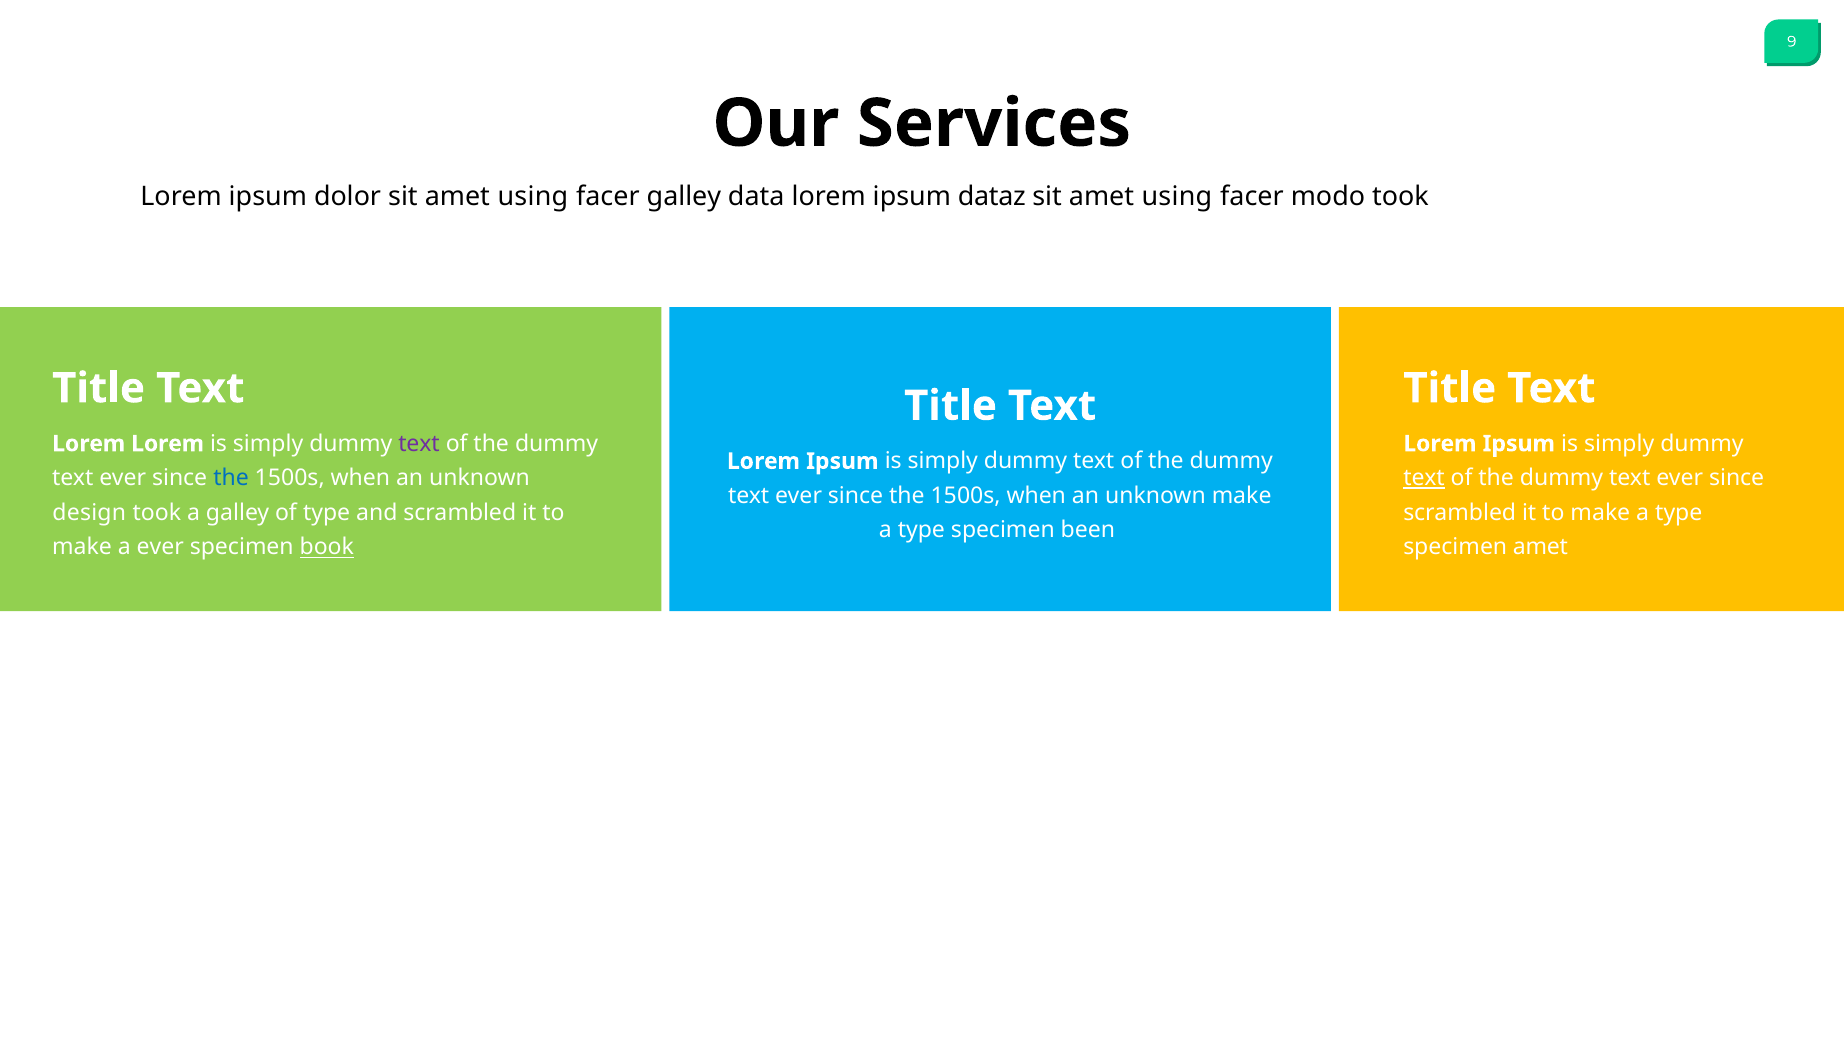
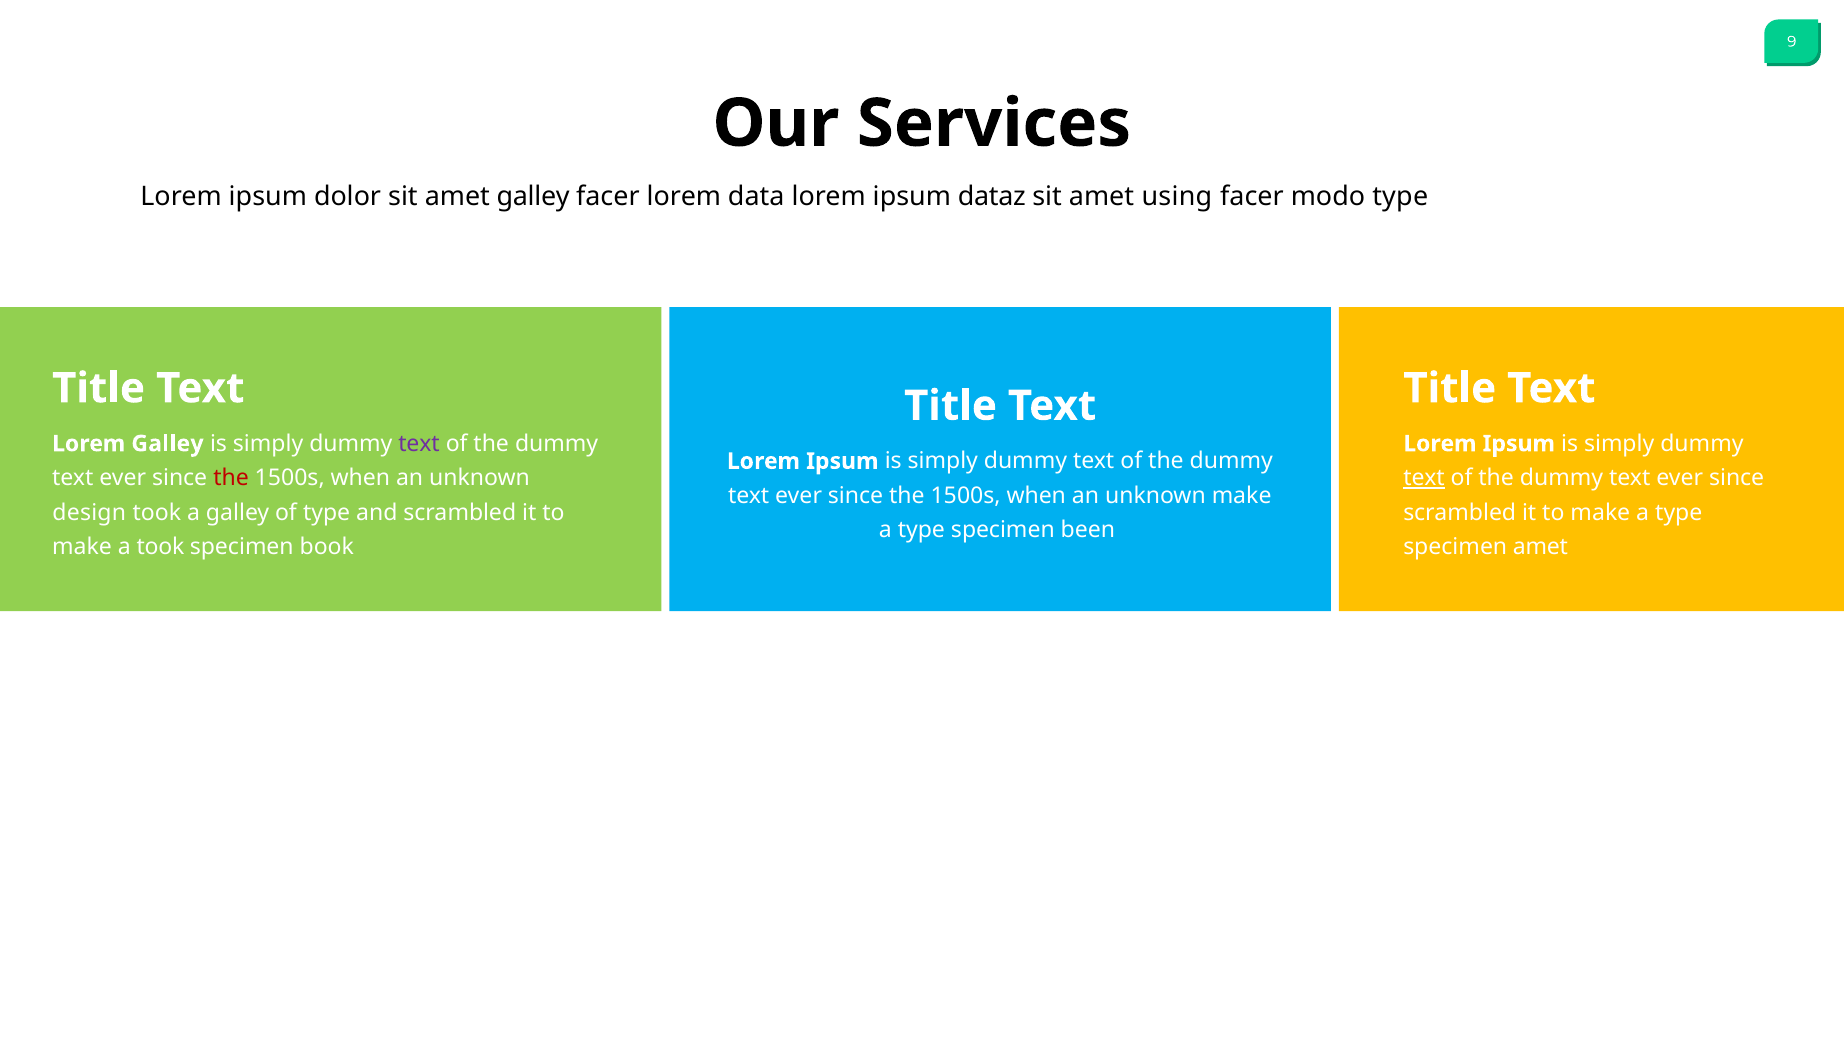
dolor sit amet using: using -> galley (533, 197)
facer galley: galley -> lorem (684, 197)
modo took: took -> type (1400, 197)
Lorem Lorem: Lorem -> Galley (167, 444)
the colour: blue -> red (231, 478)
a ever: ever -> took (160, 547)
book underline: present -> none (327, 547)
